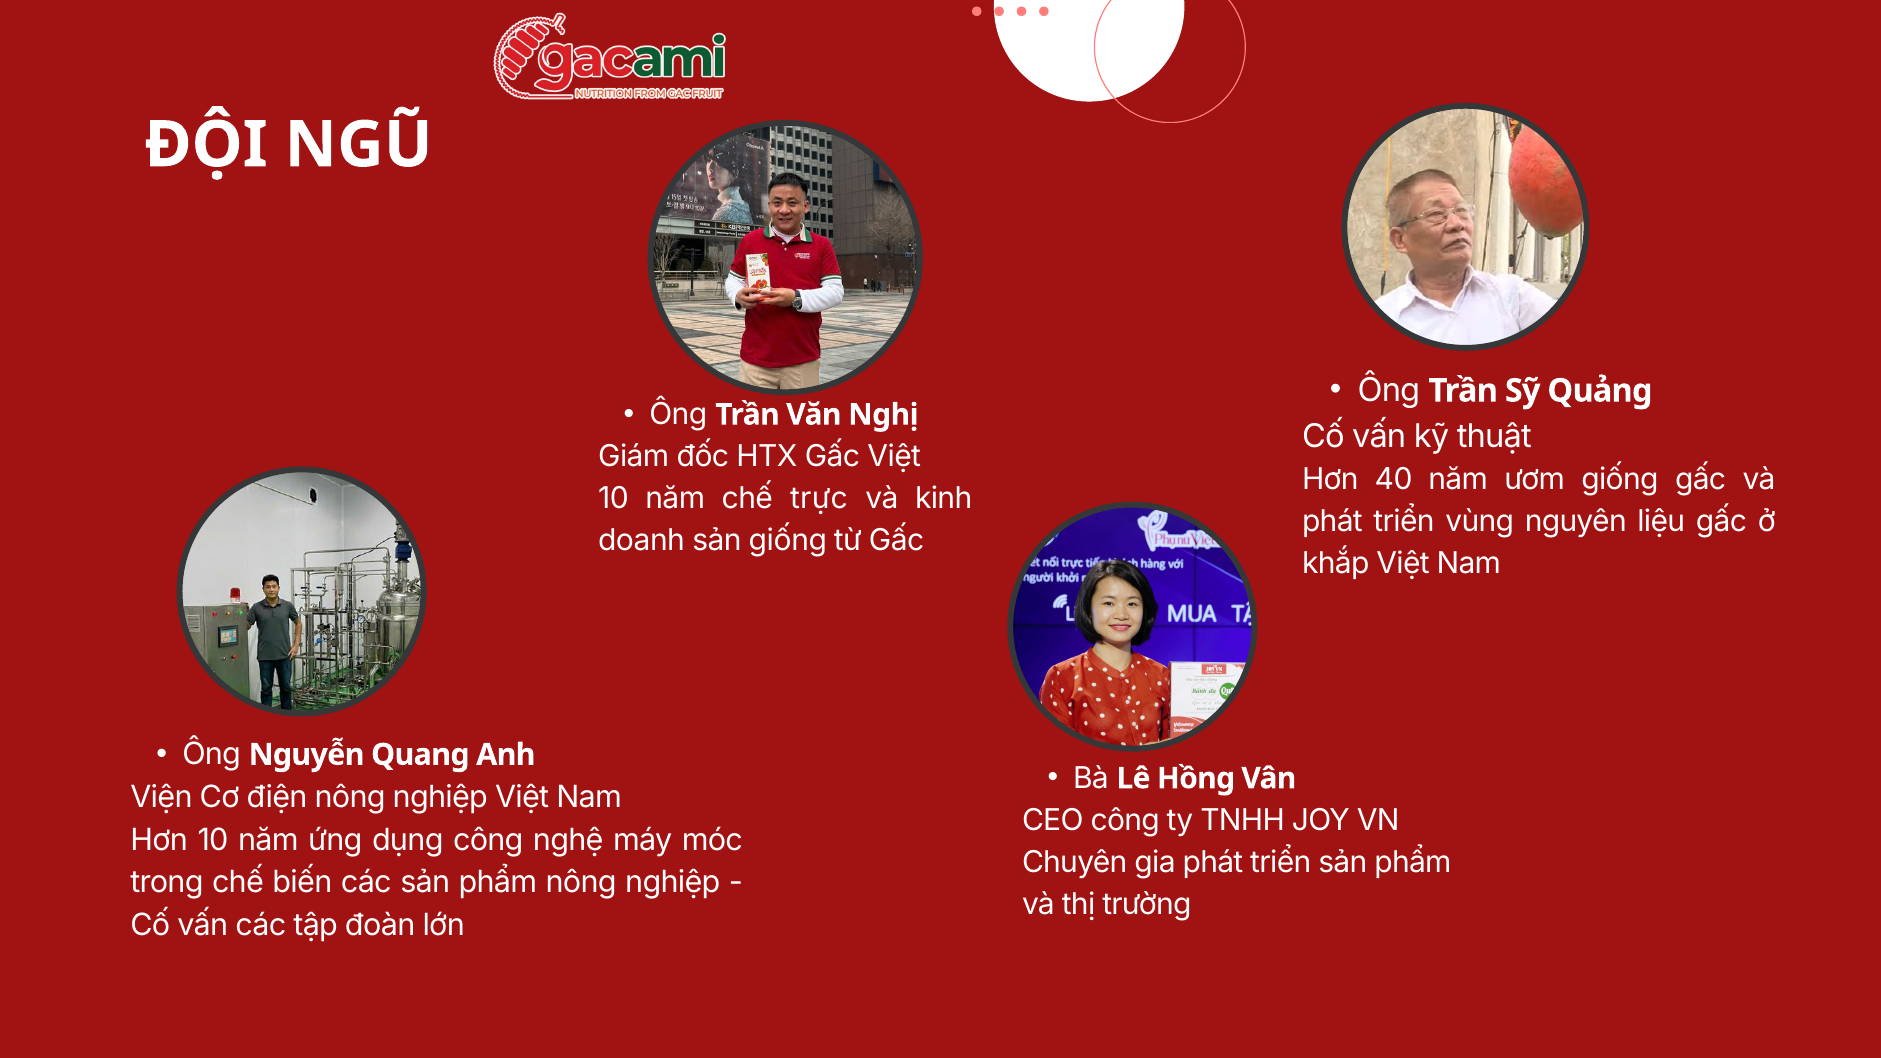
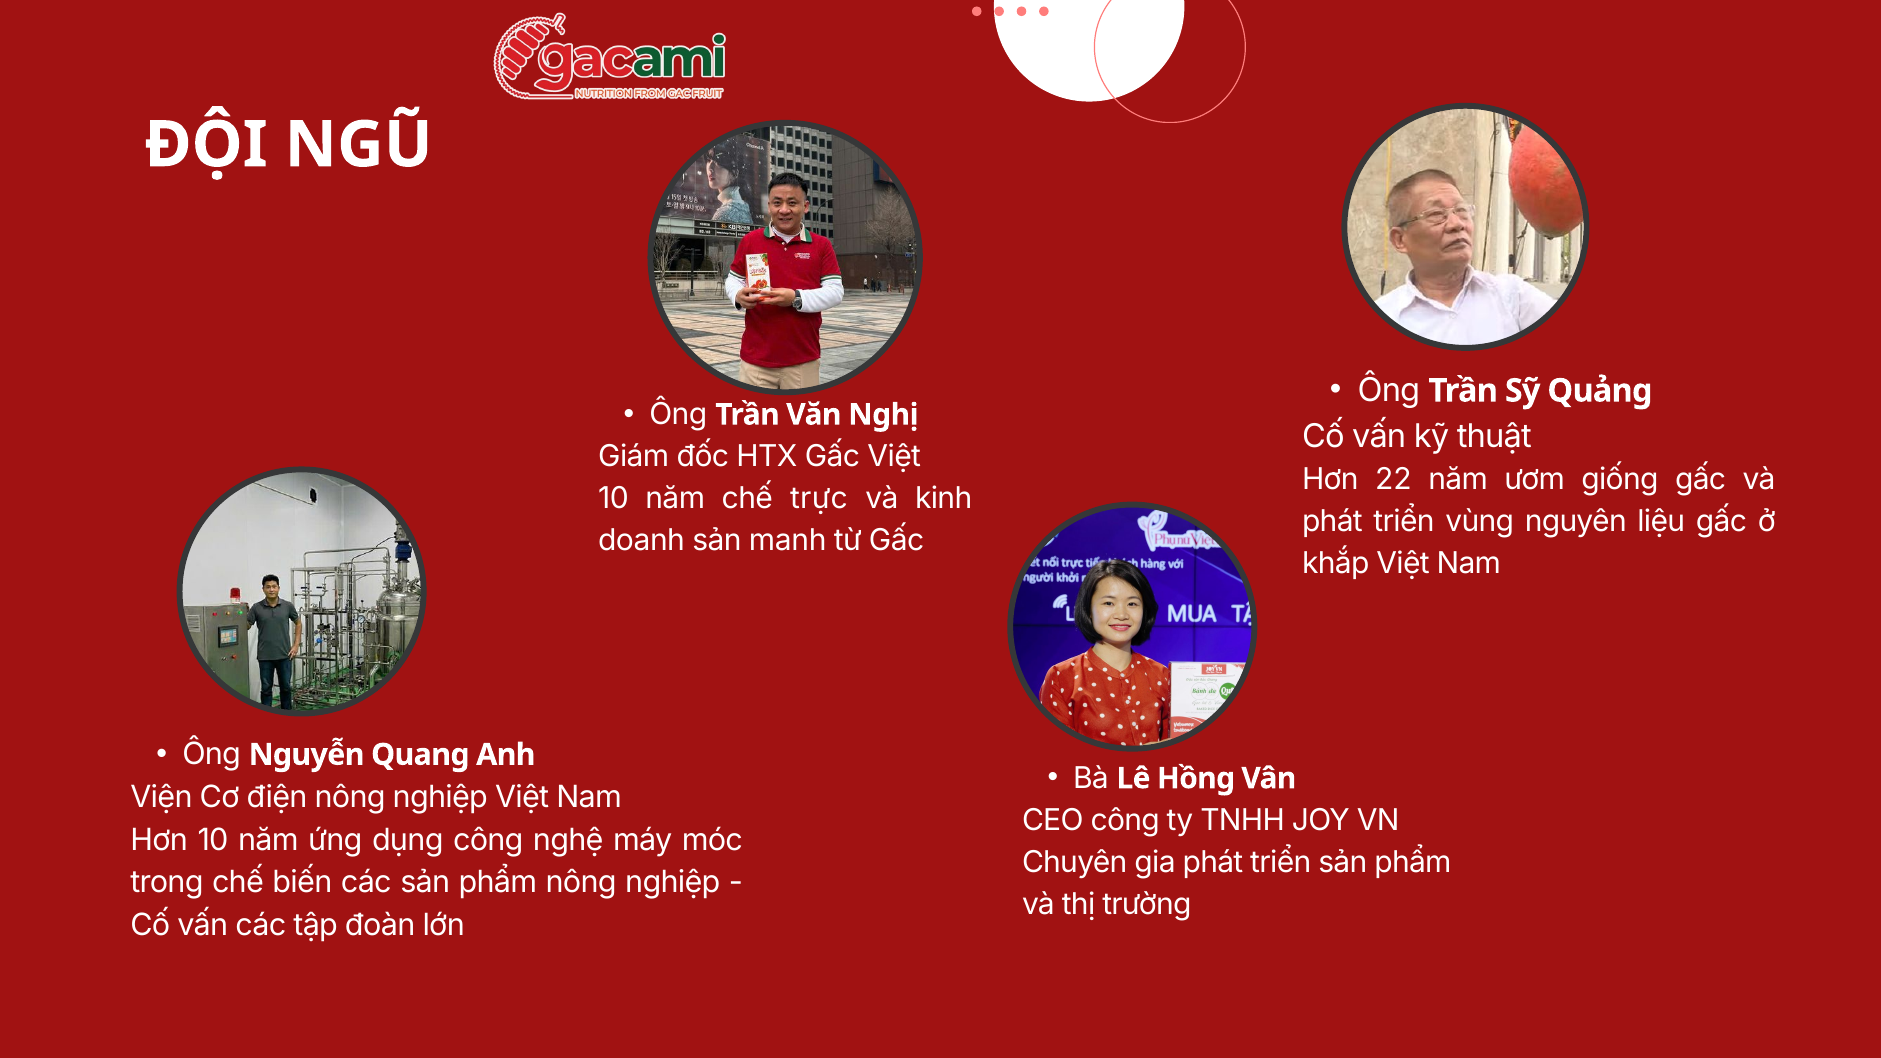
40: 40 -> 22 (1393, 480)
sản giống: giống -> manh (788, 541)
